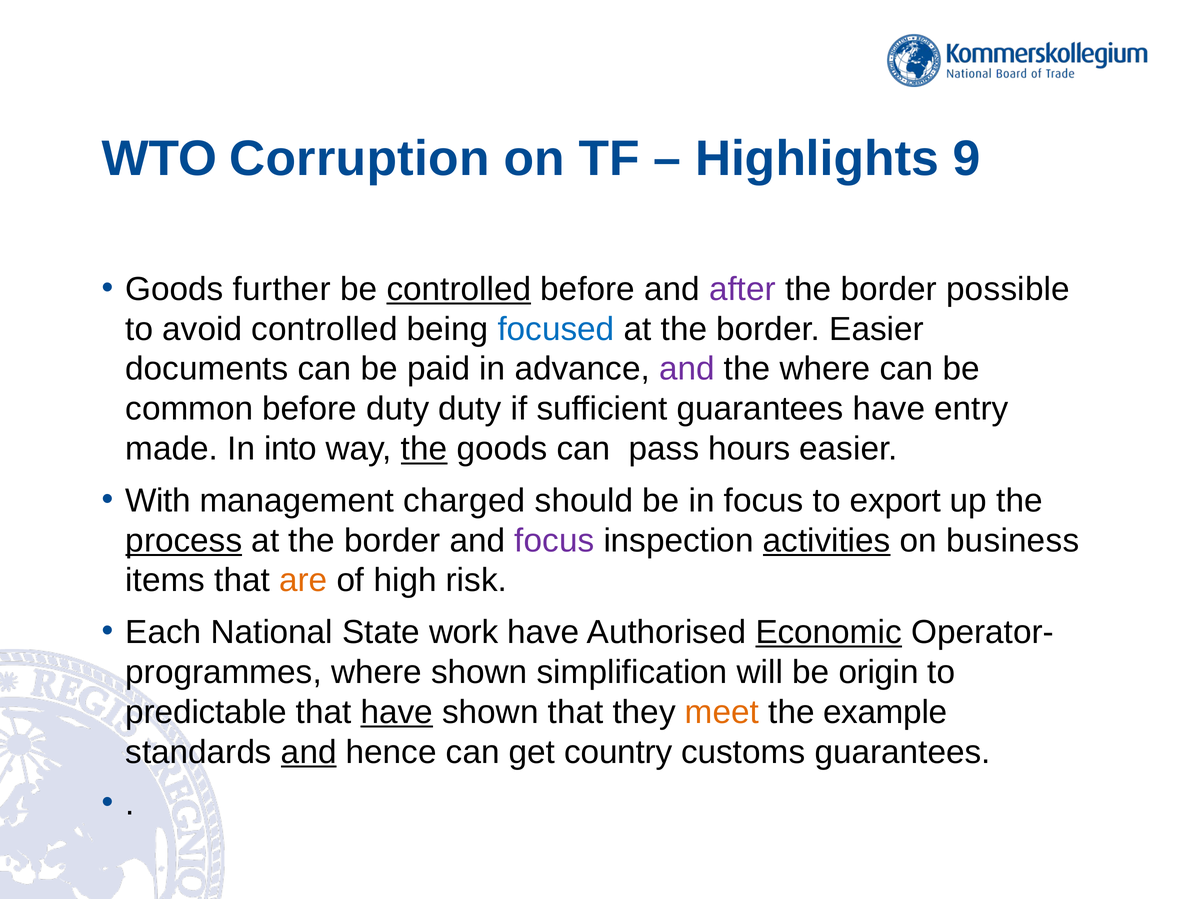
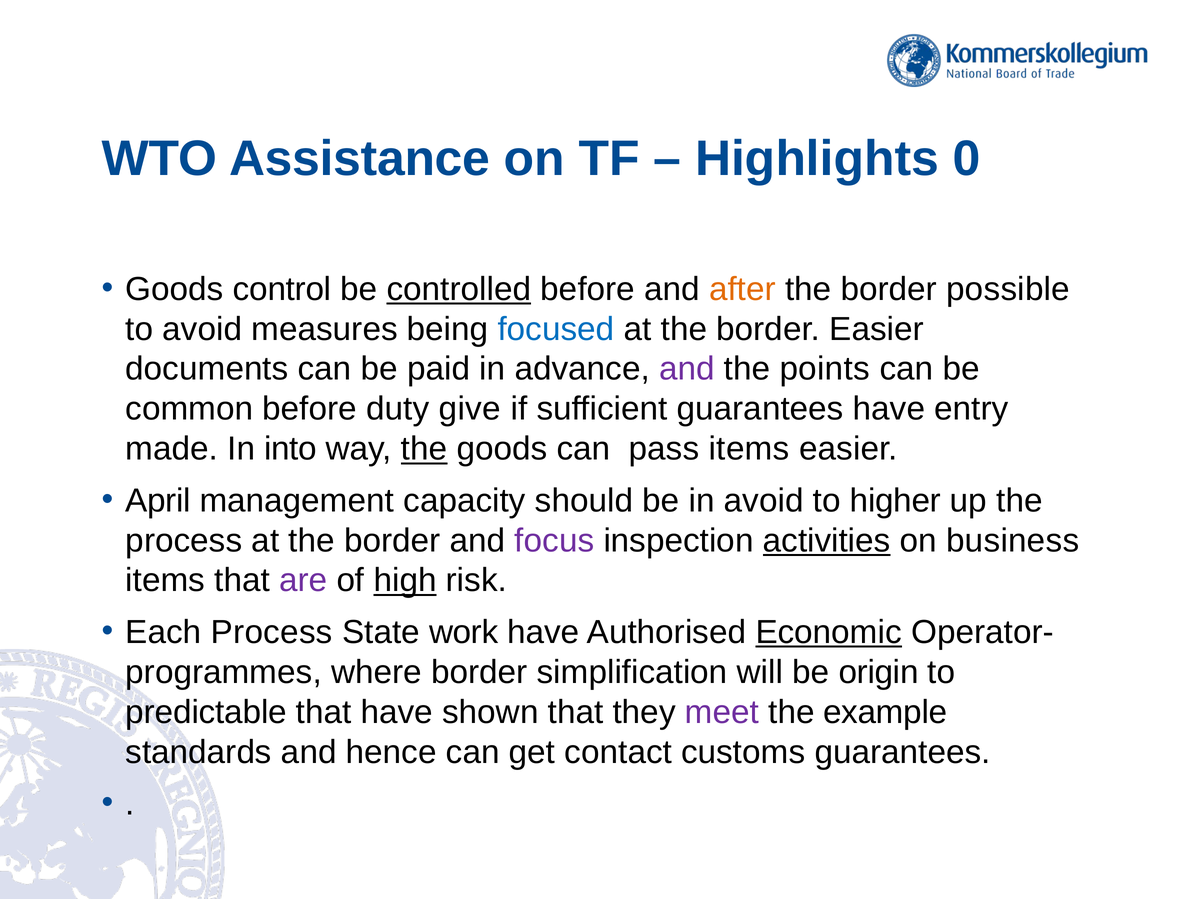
Corruption: Corruption -> Assistance (360, 159)
9: 9 -> 0 (967, 159)
further: further -> control (282, 289)
after colour: purple -> orange (742, 289)
avoid controlled: controlled -> measures (325, 329)
the where: where -> points (825, 369)
duty duty: duty -> give (470, 409)
pass hours: hours -> items (749, 449)
With: With -> April (158, 501)
charged: charged -> capacity (465, 501)
in focus: focus -> avoid (764, 501)
export: export -> higher (895, 501)
process underline: present -> none (184, 541)
are colour: orange -> purple (303, 581)
high underline: none -> present (405, 581)
Each National: National -> Process (272, 632)
where shown: shown -> border (479, 672)
have underline: present -> none (397, 712)
meet colour: orange -> purple (722, 712)
and underline: present -> none (309, 752)
country: country -> contact (618, 752)
